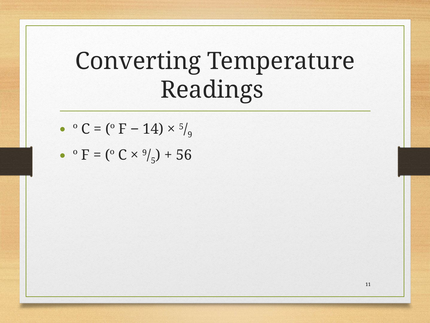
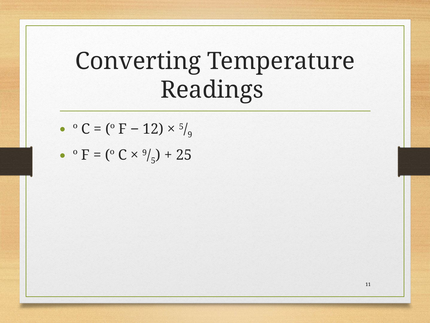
14: 14 -> 12 (153, 129)
56: 56 -> 25 (184, 155)
